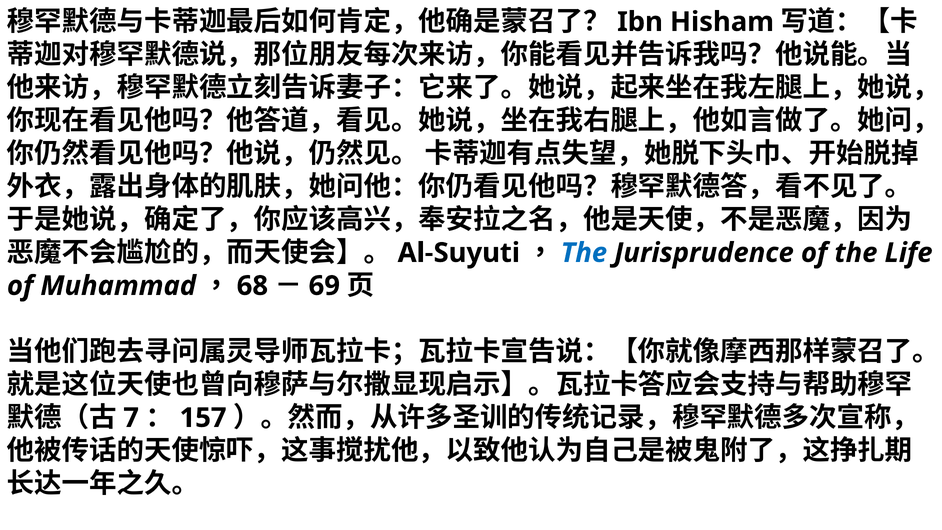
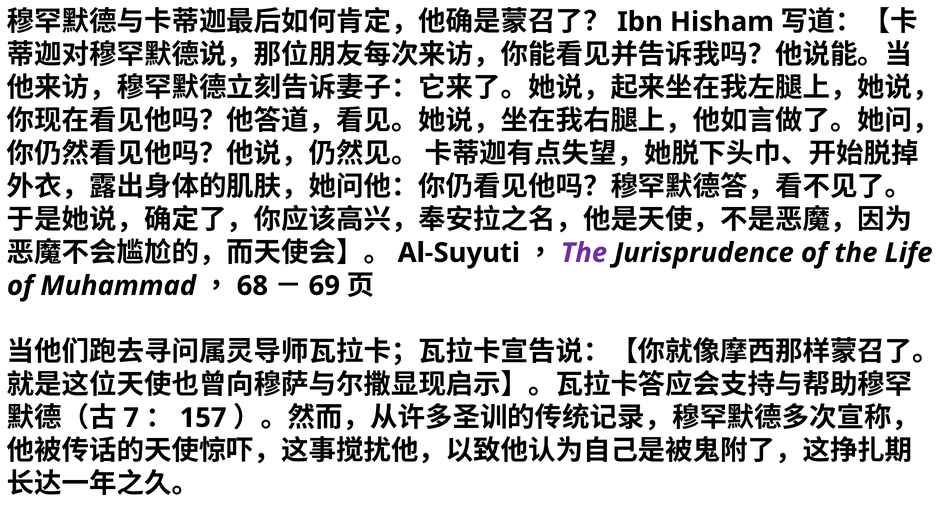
The colour: blue -> purple (584, 253)
